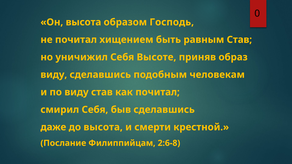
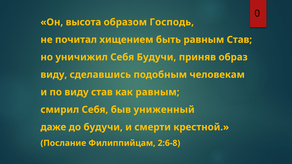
Себя Высоте: Высоте -> Будучи (156, 57)
как почитал: почитал -> равным (157, 92)
быв сделавшись: сделавшись -> униженный (164, 110)
до высота: высота -> будучи (103, 127)
